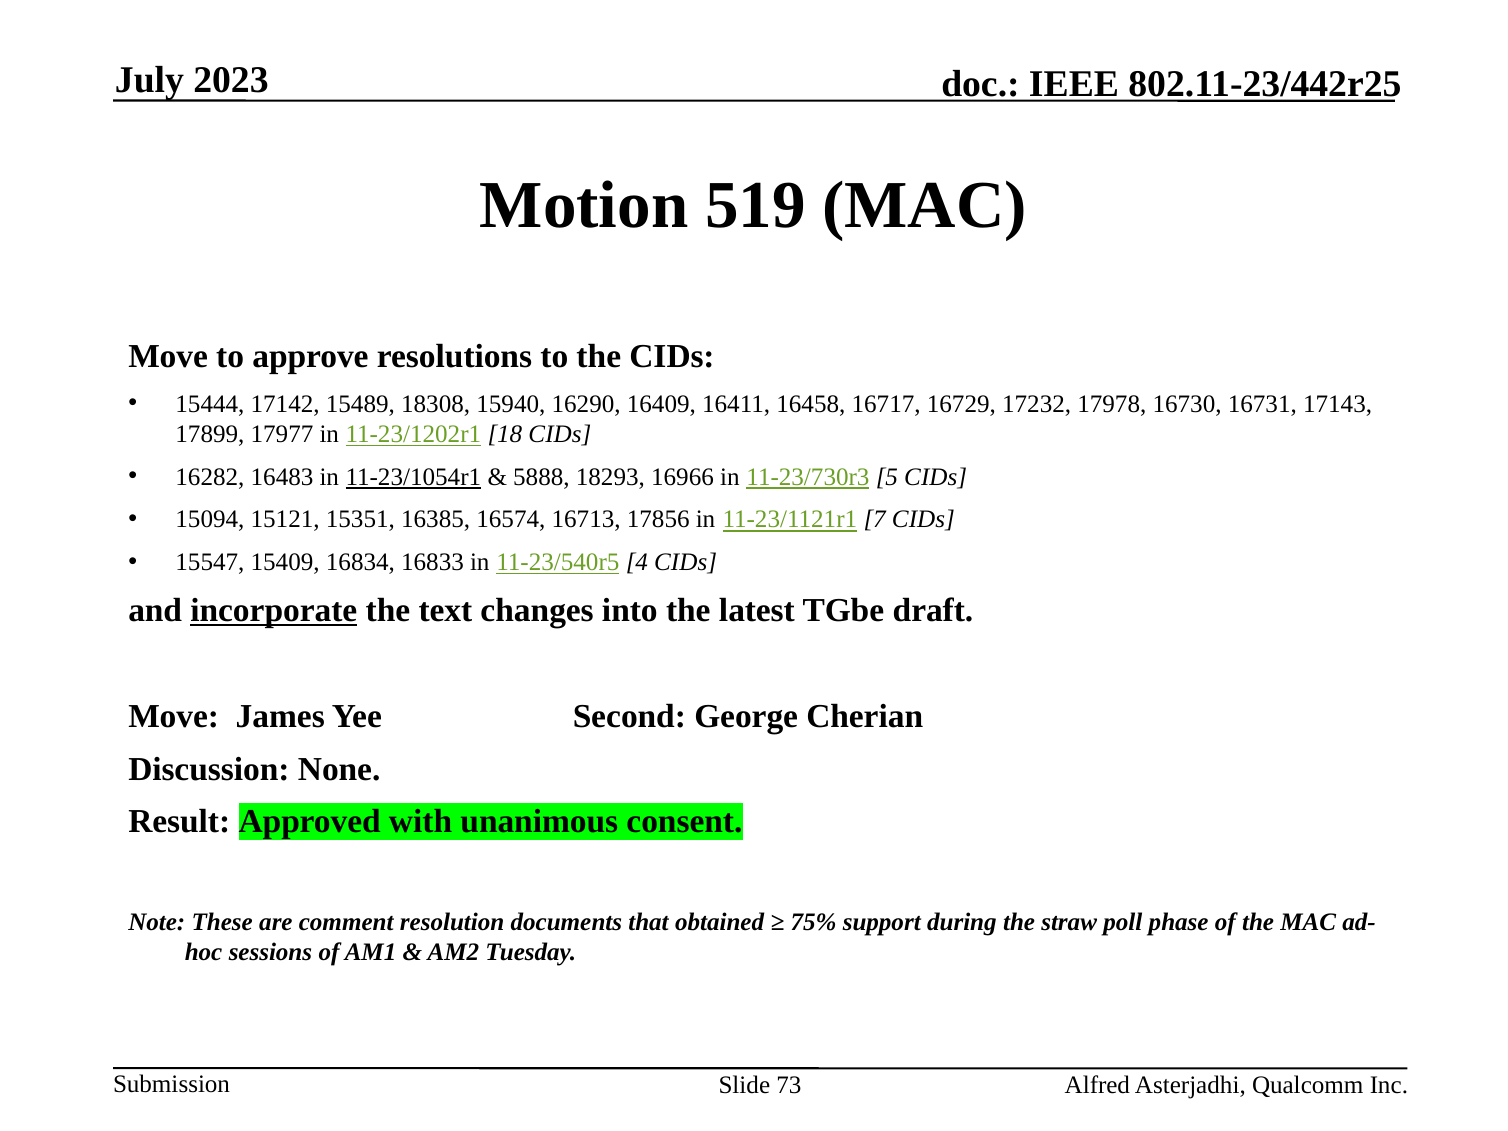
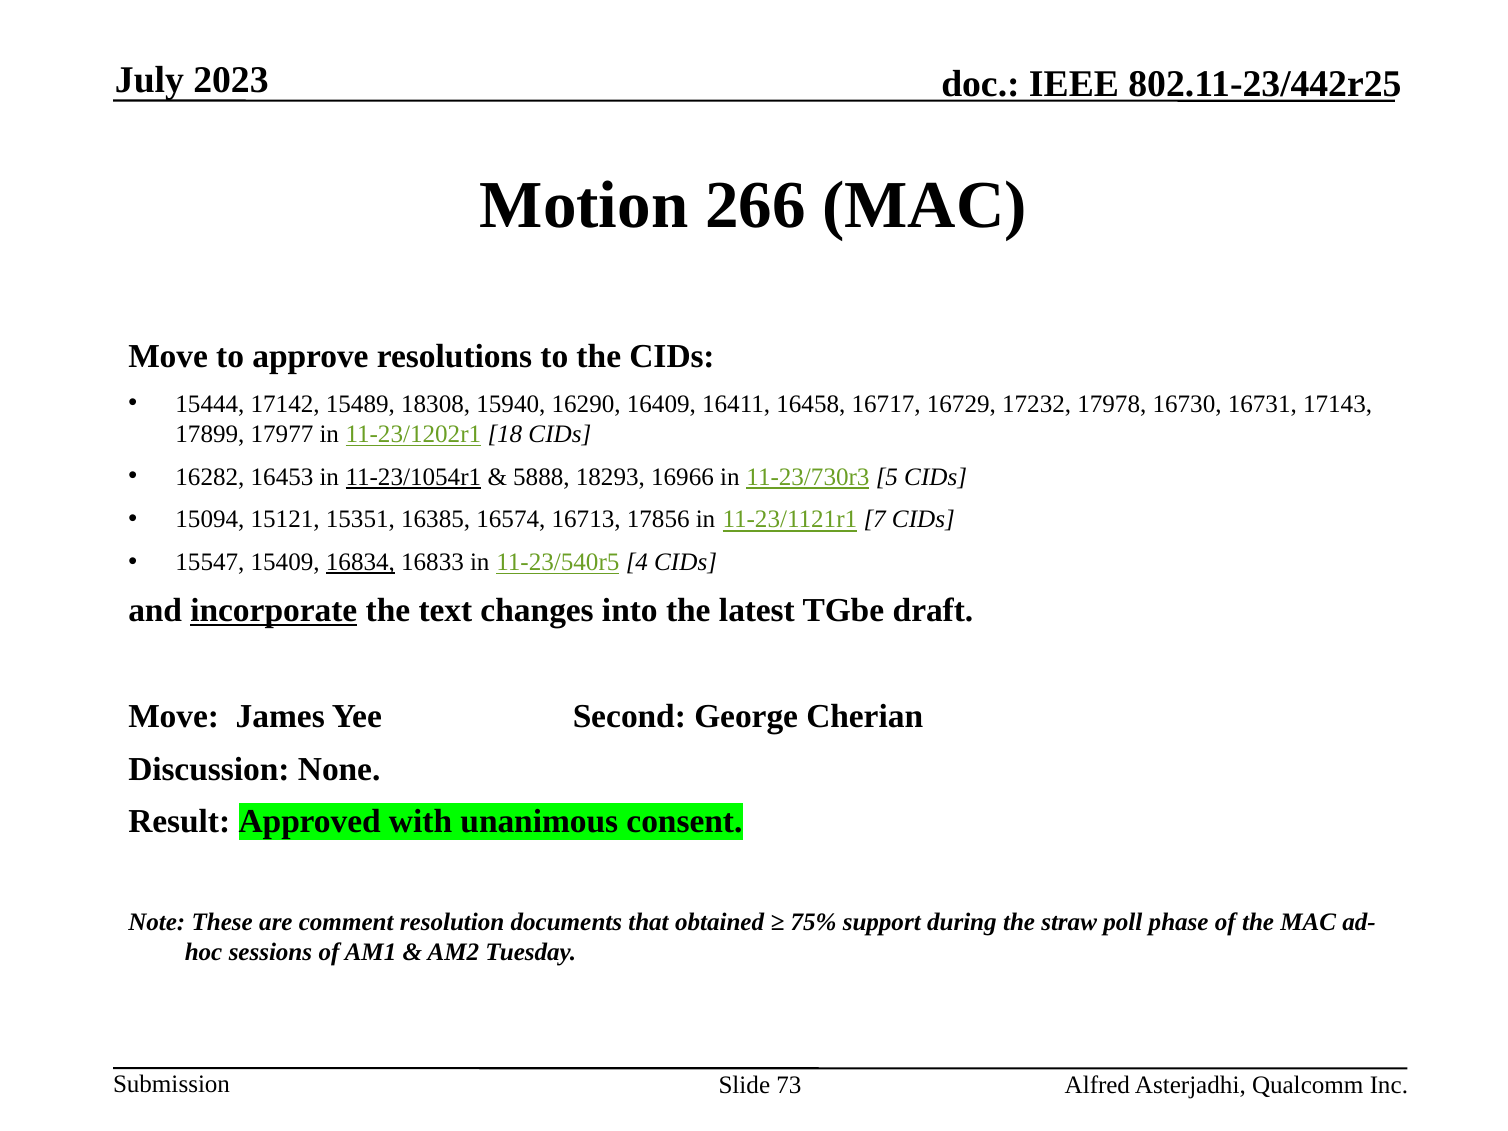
519: 519 -> 266 (755, 206)
16483: 16483 -> 16453 (282, 477)
16834 underline: none -> present (360, 562)
